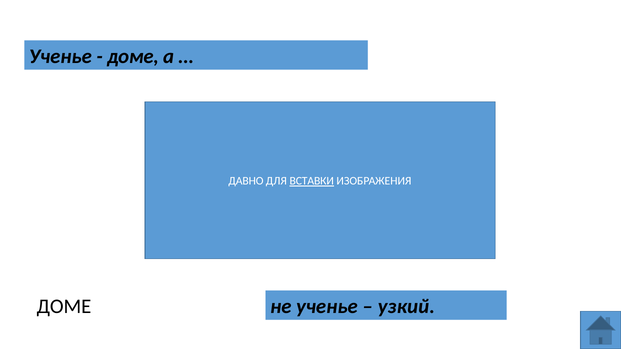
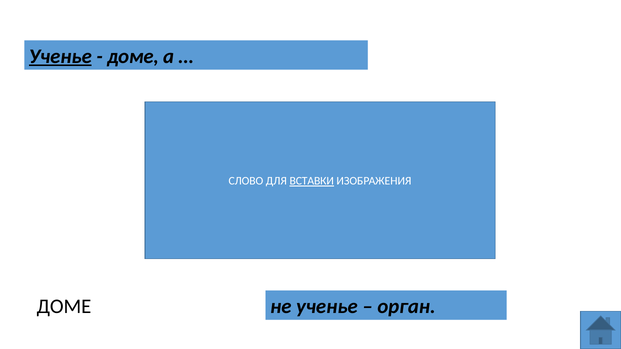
Ученье underline: none -> present (60, 56)
ДАВНО: ДАВНО -> СЛОВО (246, 181)
узкий: узкий -> орган (406, 307)
